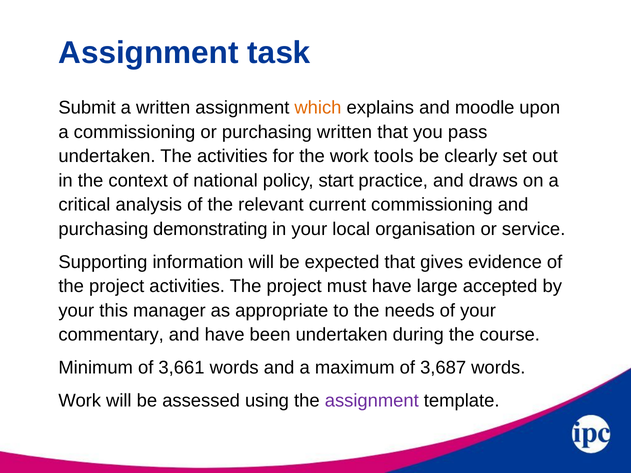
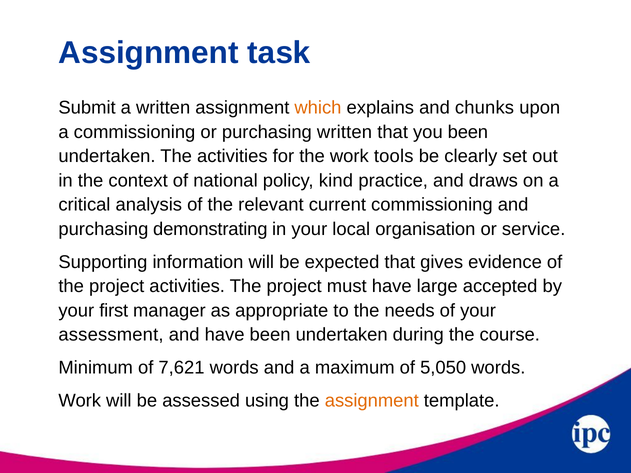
moodle: moodle -> chunks (485, 108)
you pass: pass -> been (468, 132)
start: start -> kind (336, 181)
this: this -> first (114, 311)
commentary: commentary -> assessment (111, 335)
3,661: 3,661 -> 7,621 (182, 368)
3,687: 3,687 -> 5,050 (443, 368)
assignment colour: purple -> orange (372, 401)
